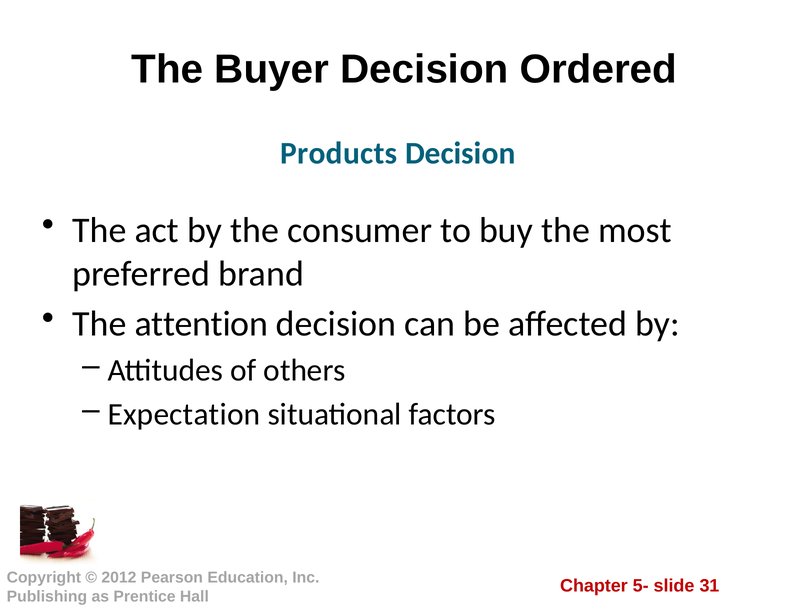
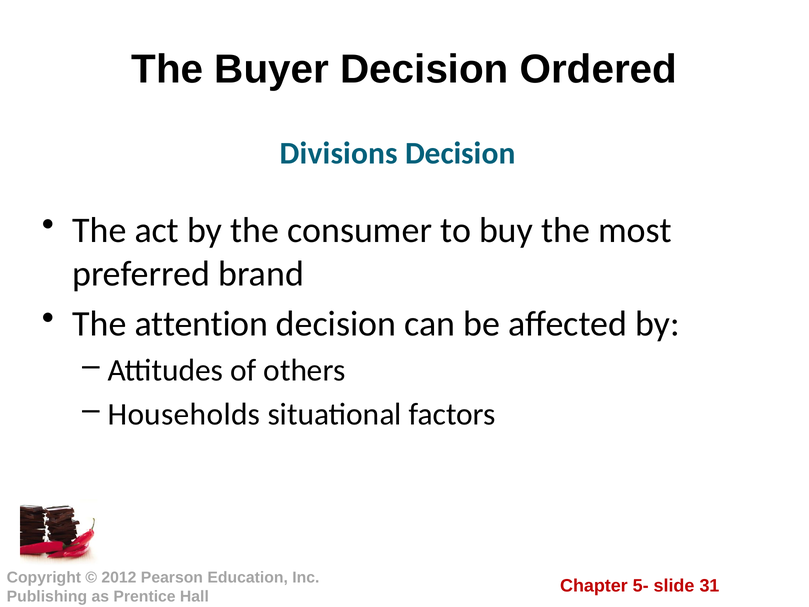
Products: Products -> Divisions (339, 153)
Expectation: Expectation -> Households (184, 414)
